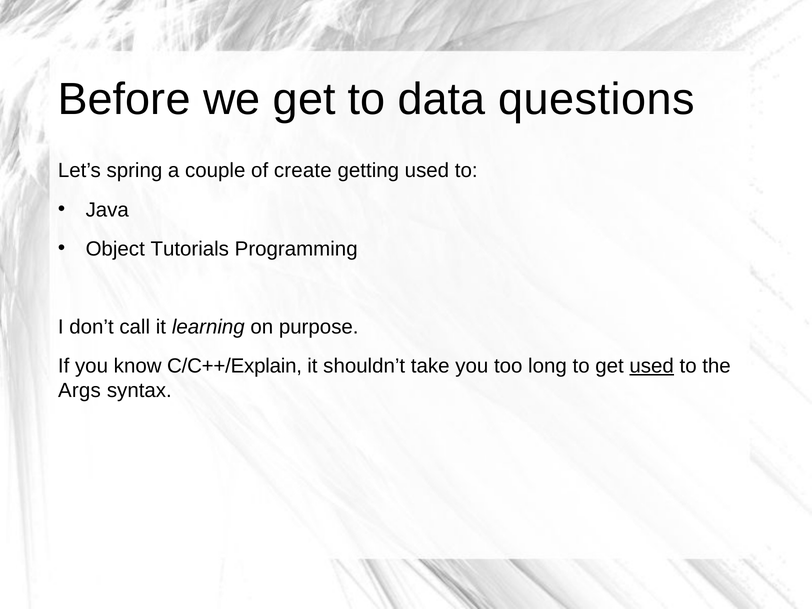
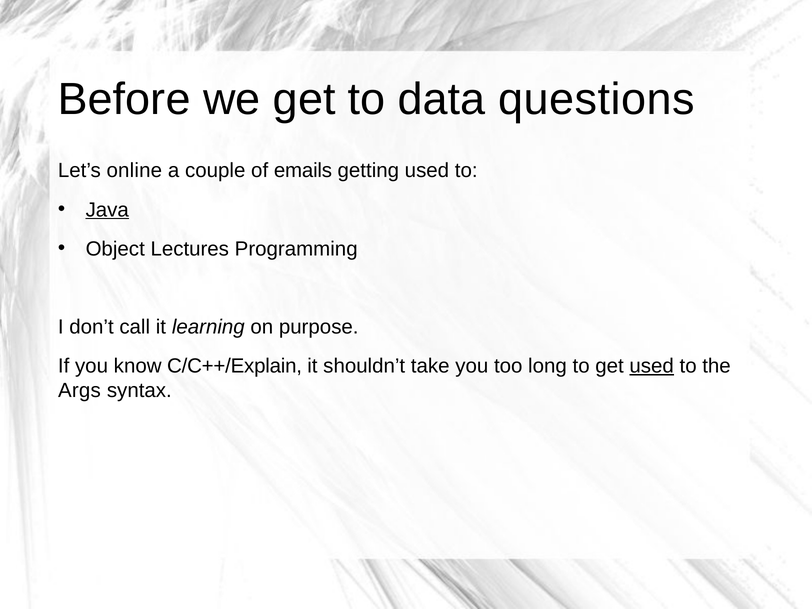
spring: spring -> online (134, 171)
create: create -> emails (303, 171)
Java underline: none -> present (107, 210)
Tutorials: Tutorials -> Lectures (190, 249)
